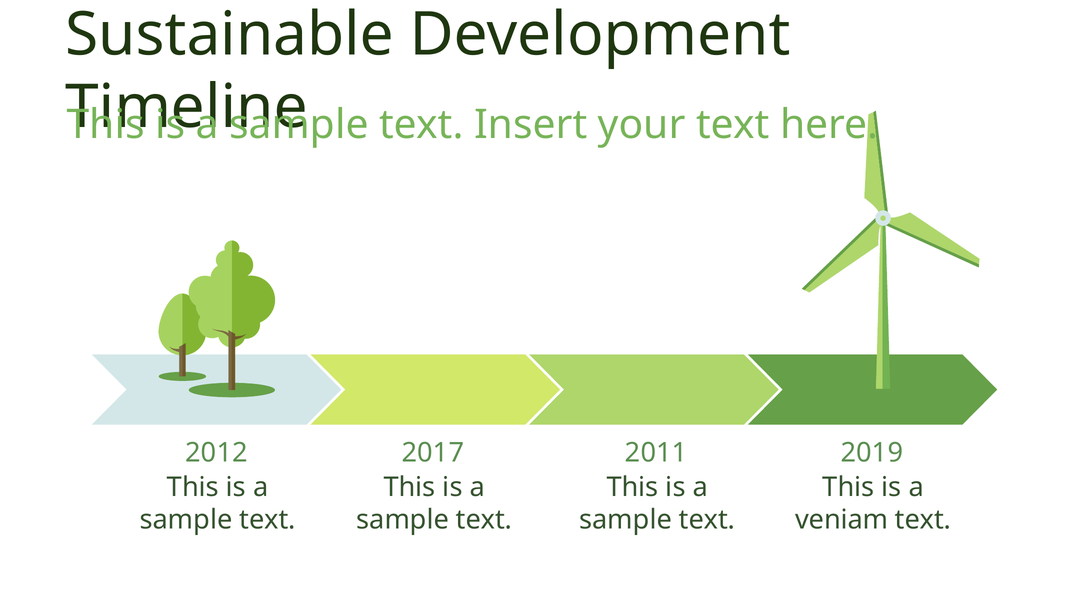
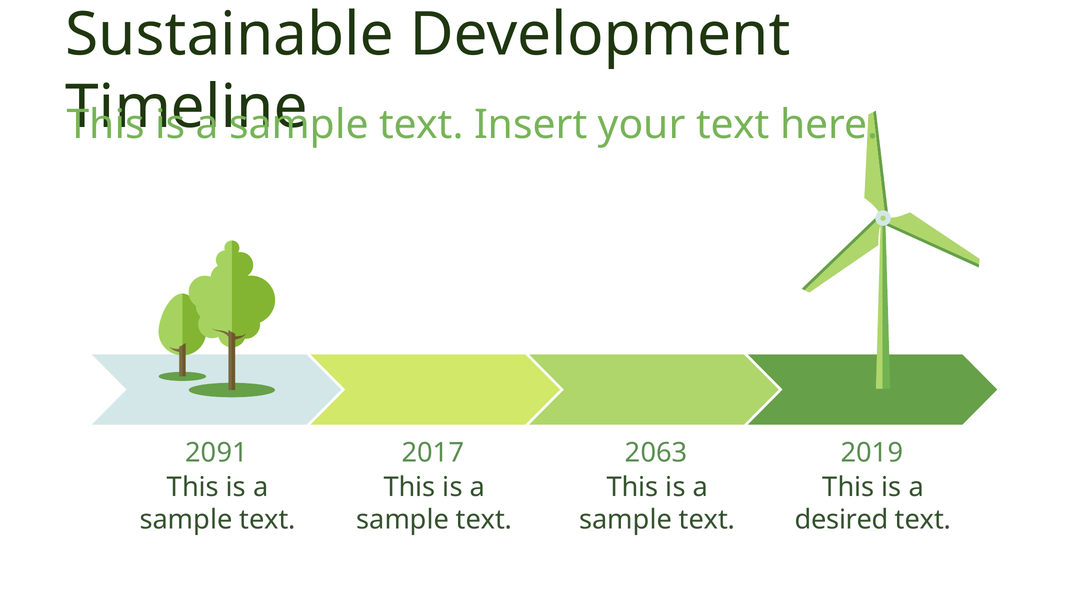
2012: 2012 -> 2091 (217, 453)
2011: 2011 -> 2063 (656, 453)
veniam: veniam -> desired (842, 520)
